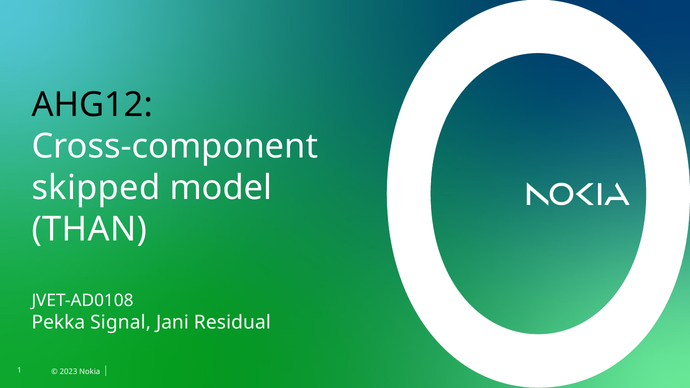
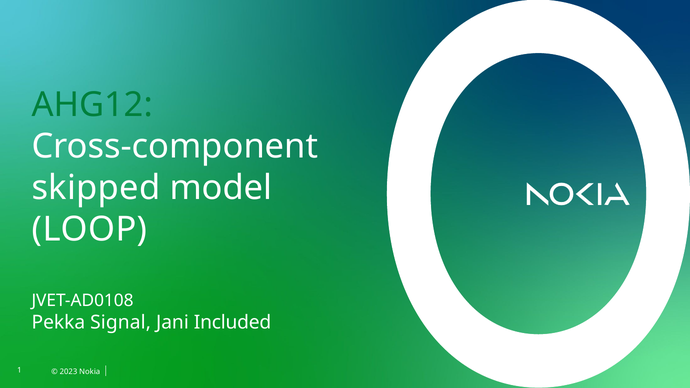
AHG12 colour: black -> green (92, 105)
THAN: THAN -> LOOP (89, 229)
Residual: Residual -> Included (233, 323)
